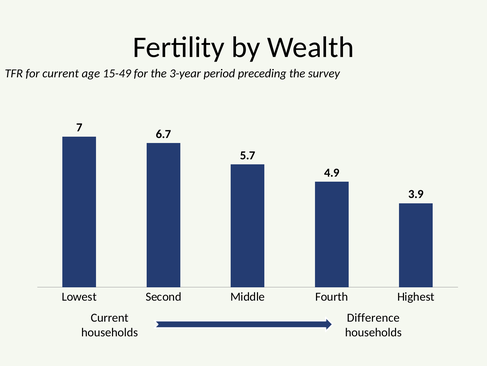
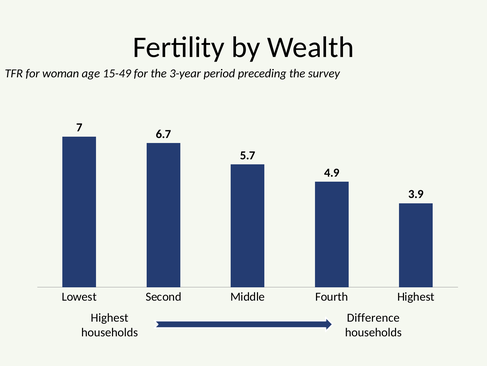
for current: current -> woman (61, 73)
Current: Current -> Highest (110, 317)
